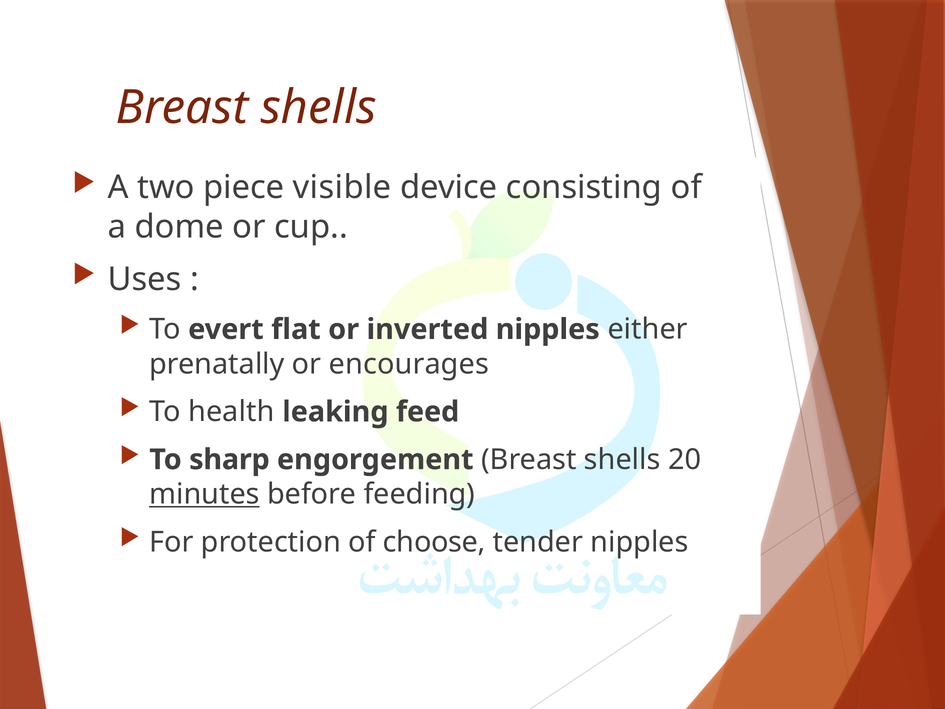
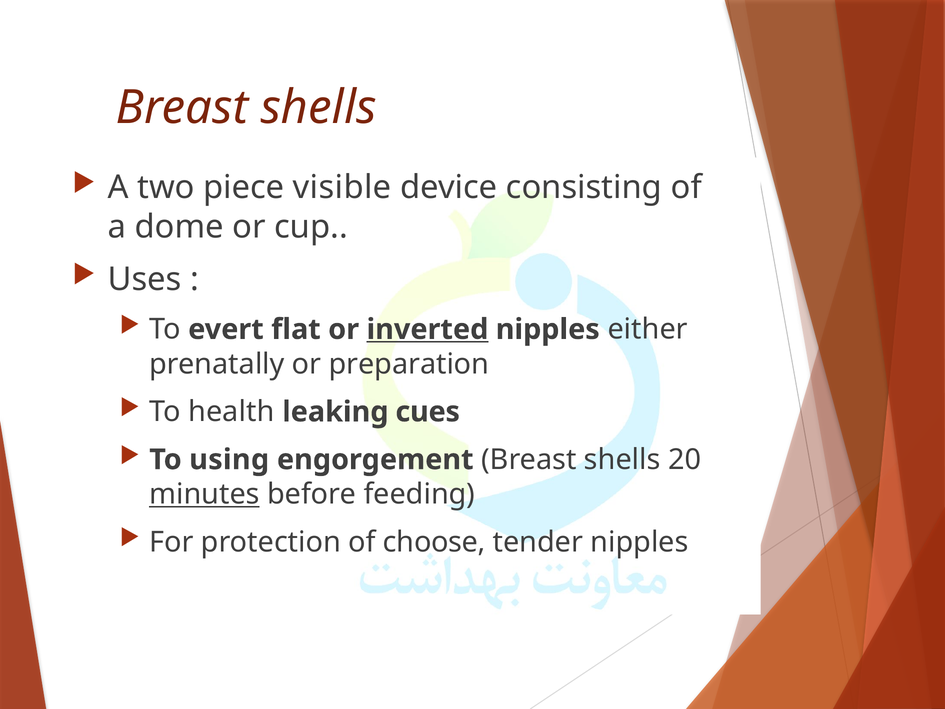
inverted underline: none -> present (427, 329)
encourages: encourages -> preparation (409, 364)
feed: feed -> cues (428, 412)
sharp: sharp -> using (229, 459)
